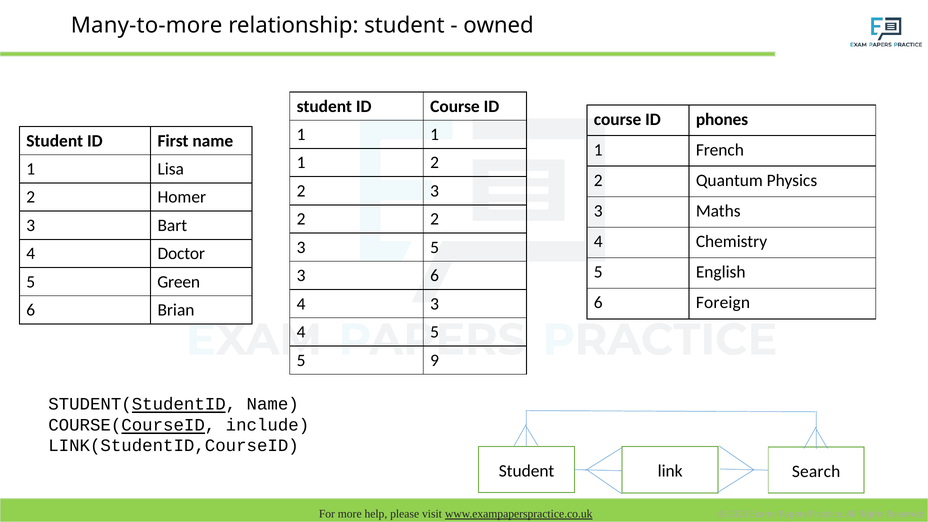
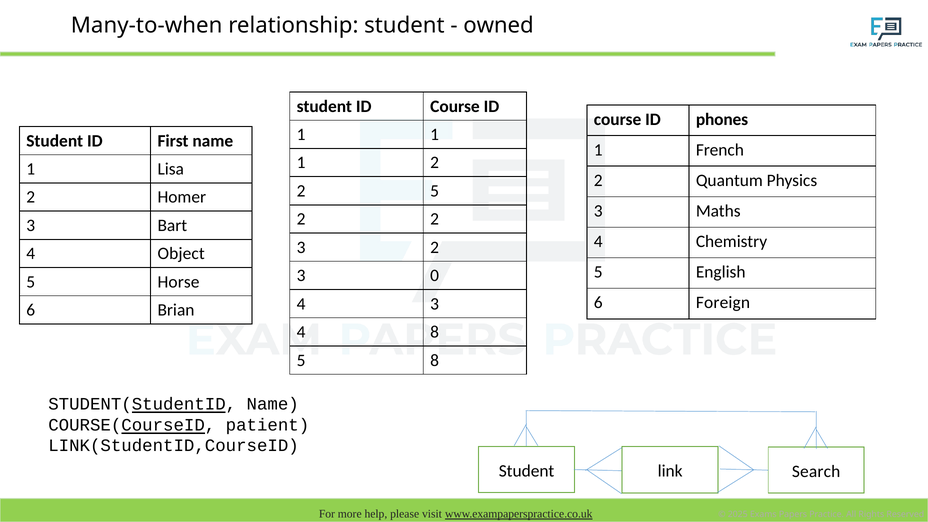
Many-to-more: Many-to-more -> Many-to-when (147, 25)
3: 3 -> 5 (435, 191)
3 5: 5 -> 2 (435, 247)
Doctor: Doctor -> Object (181, 254)
3 6: 6 -> 0 (435, 276)
Green: Green -> Horse (179, 282)
4 5: 5 -> 8 (435, 332)
5 9: 9 -> 8 (435, 360)
include: include -> patient (267, 425)
